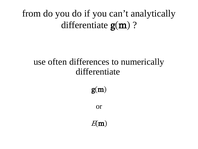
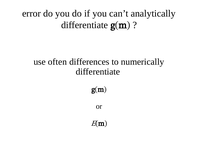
from: from -> error (31, 13)
